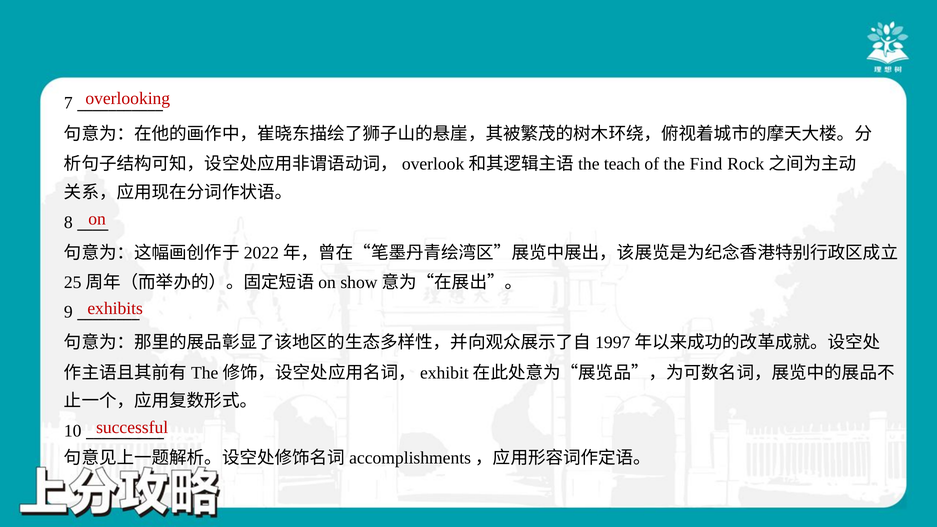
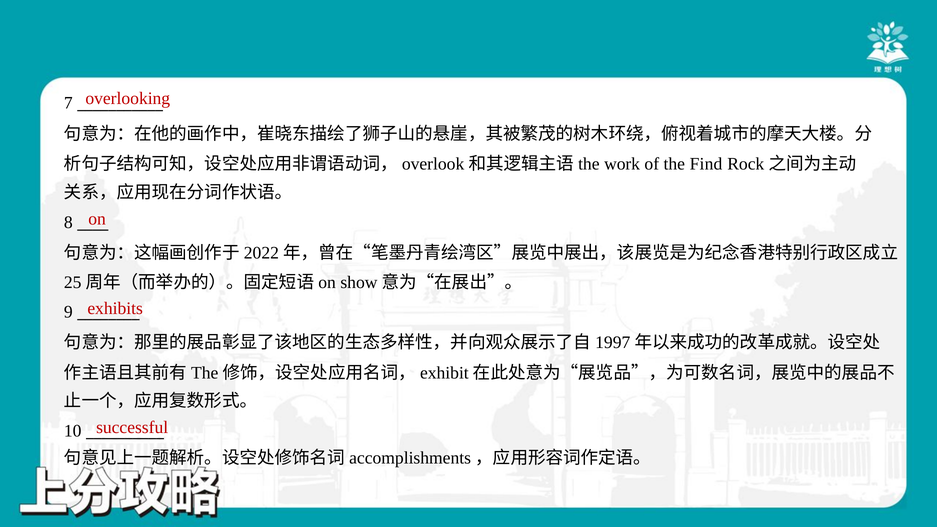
teach: teach -> work (622, 164)
